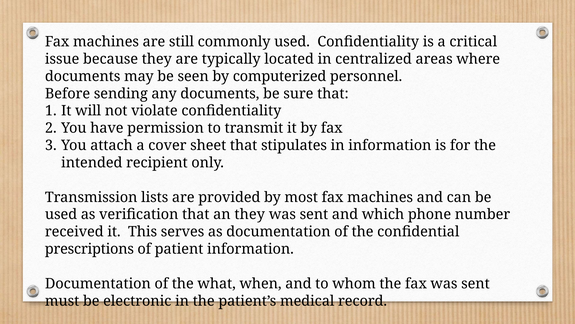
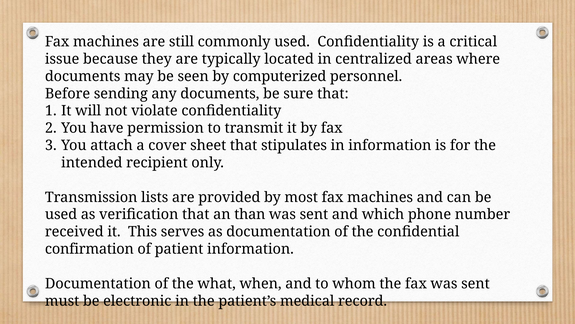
an they: they -> than (250, 214)
prescriptions: prescriptions -> confirmation (89, 249)
